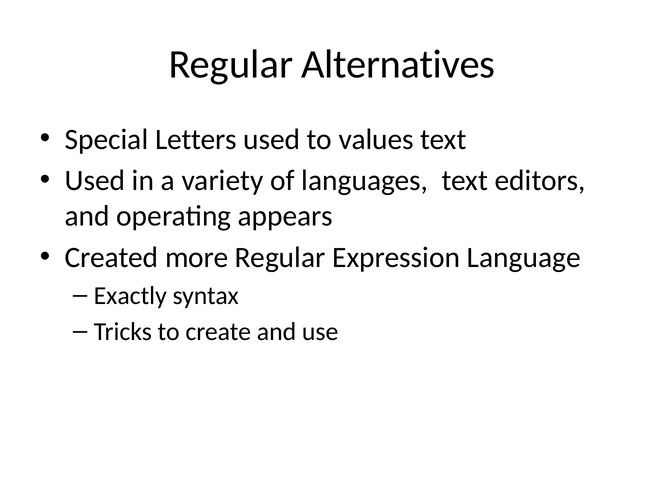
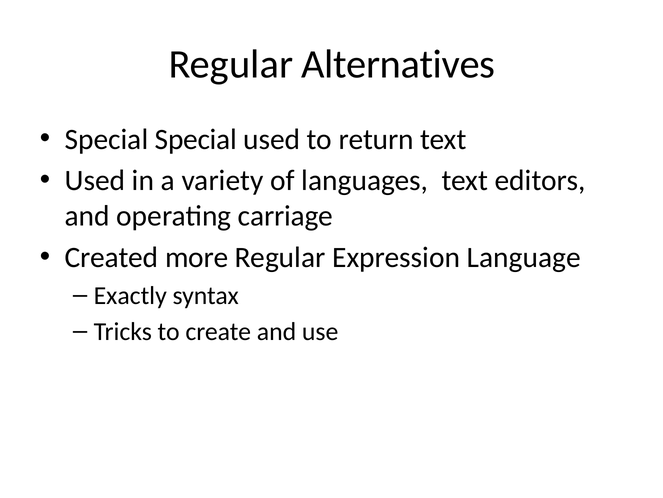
Special Letters: Letters -> Special (196, 139)
values: values -> return (376, 139)
appears: appears -> carriage (285, 216)
